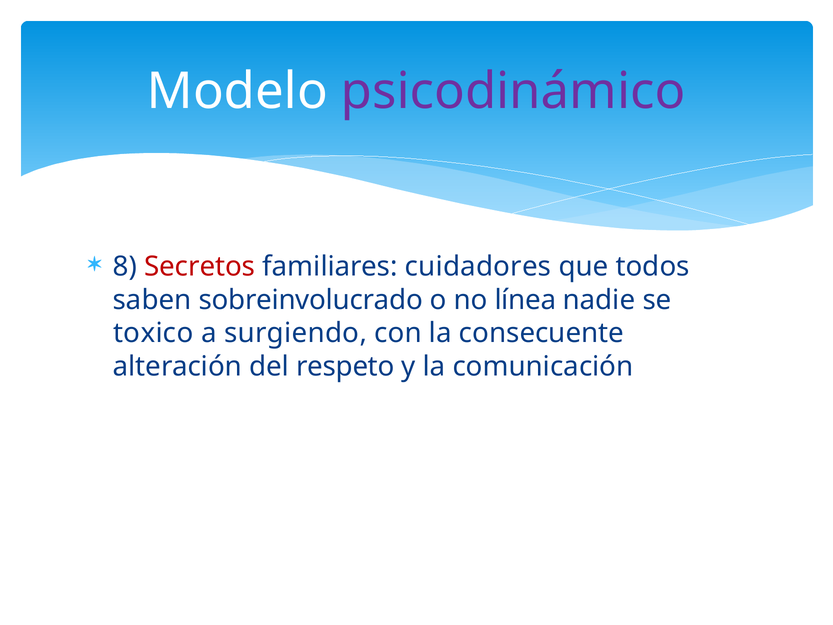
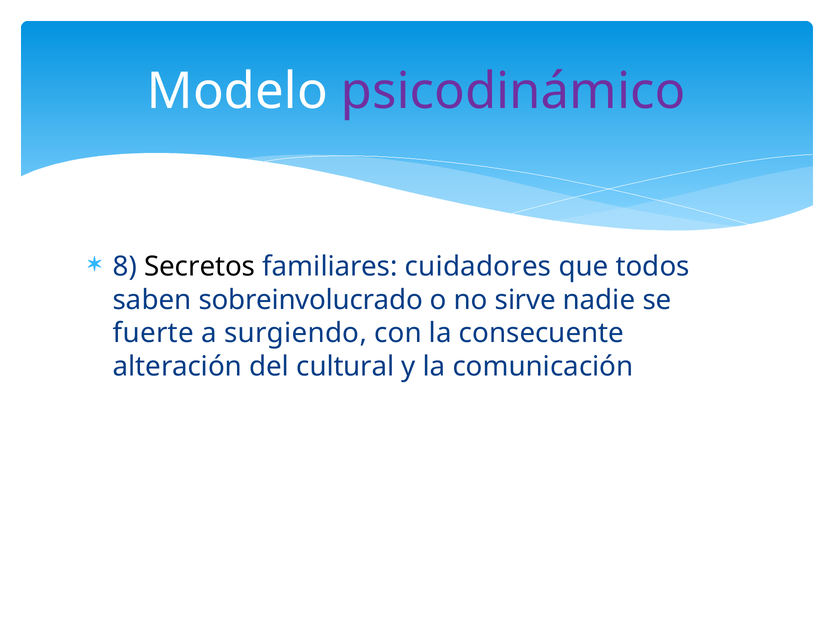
Secretos colour: red -> black (200, 267)
línea: línea -> sirve (525, 300)
toxico: toxico -> fuerte (153, 333)
respeto: respeto -> cultural (345, 366)
